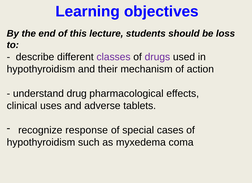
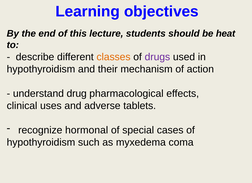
loss: loss -> heat (226, 34)
classes colour: purple -> orange (114, 57)
response: response -> hormonal (87, 130)
